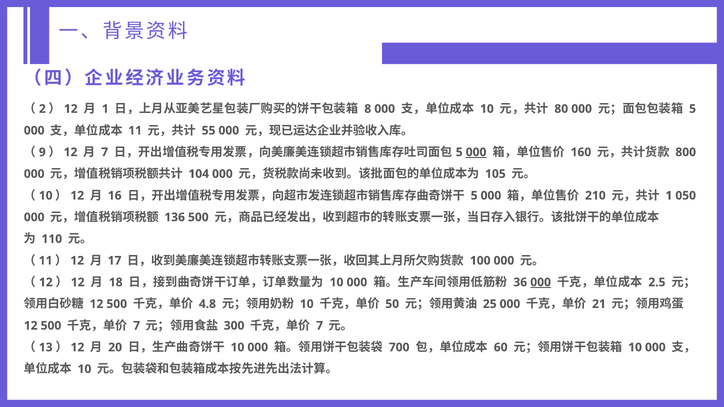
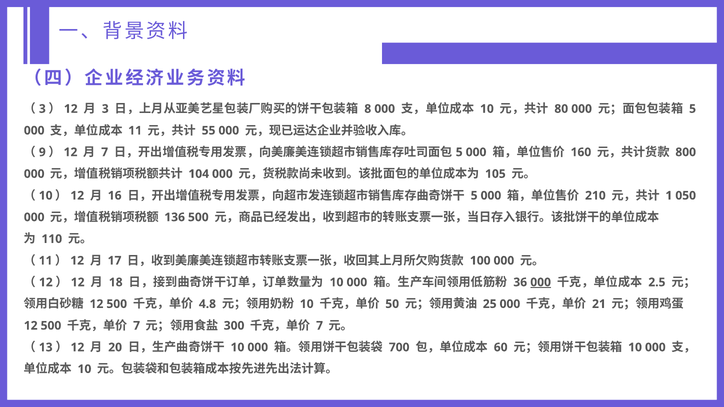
2: 2 -> 3 (42, 109)
1: 1 -> 3 (105, 109)
000 underline: present -> none (476, 152)
